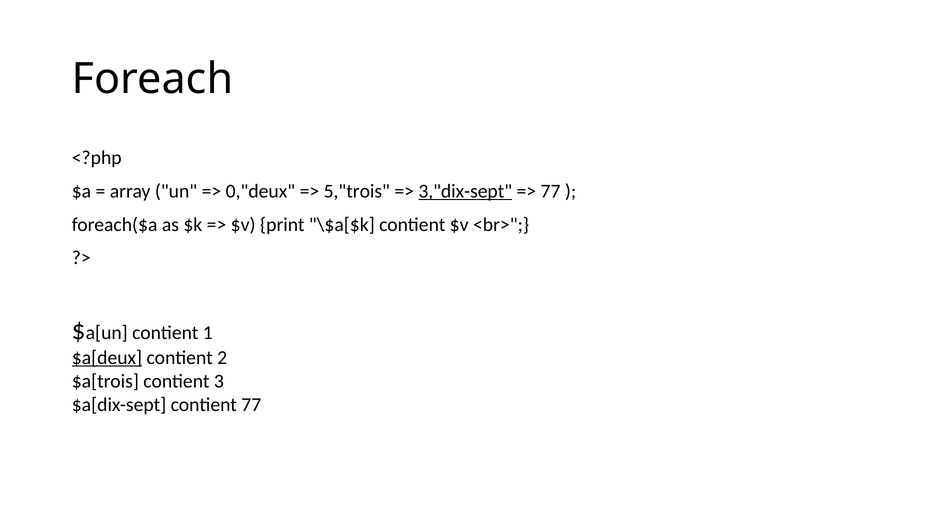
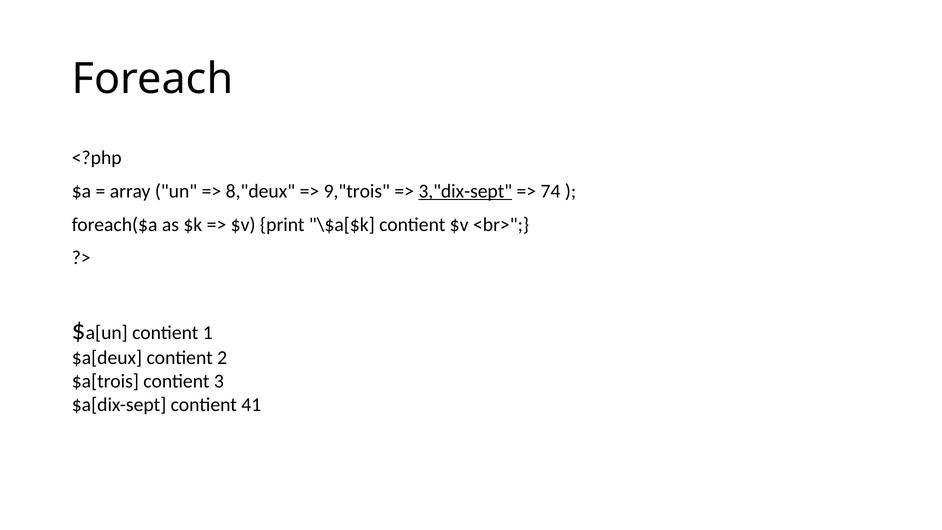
0,"deux: 0,"deux -> 8,"deux (260, 191)
5,"trois: 5,"trois -> 9,"trois (357, 191)
77: 77 -> 74 (550, 191)
$a[deux underline: present -> none (107, 358)
contient 77: 77 -> 41 (251, 405)
